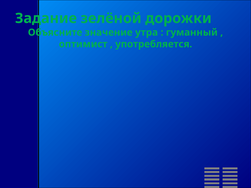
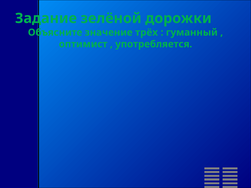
утра: утра -> трёх (147, 32)
